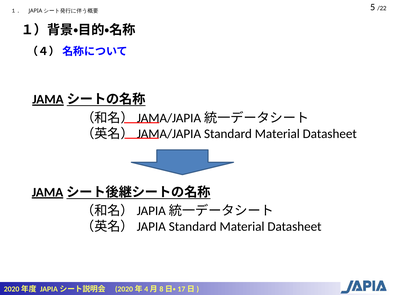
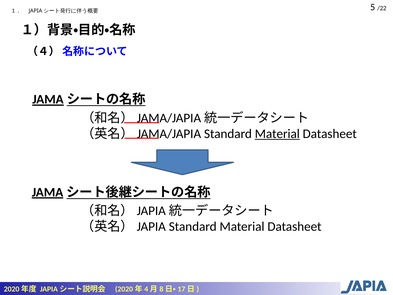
Material underline: none -> present (277, 134)
